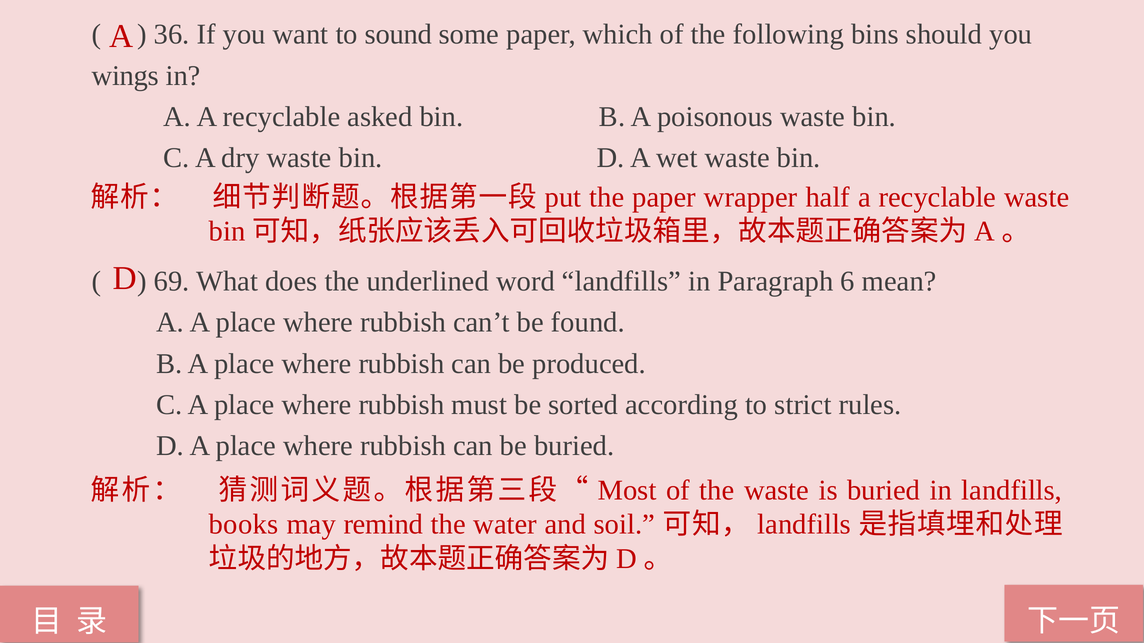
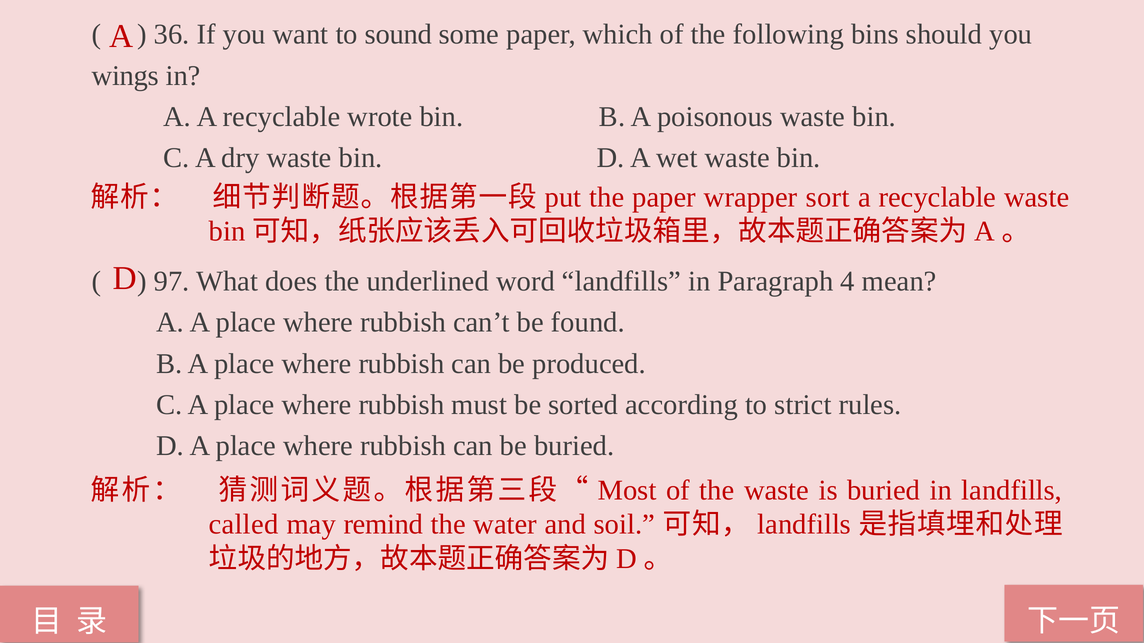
asked: asked -> wrote (380, 117)
half: half -> sort (828, 197)
69: 69 -> 97 (172, 282)
6: 6 -> 4 (848, 282)
books: books -> called (244, 525)
